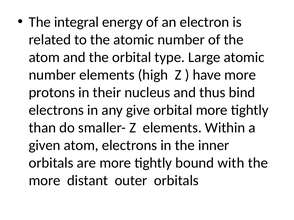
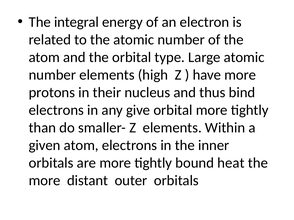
with: with -> heat (231, 163)
